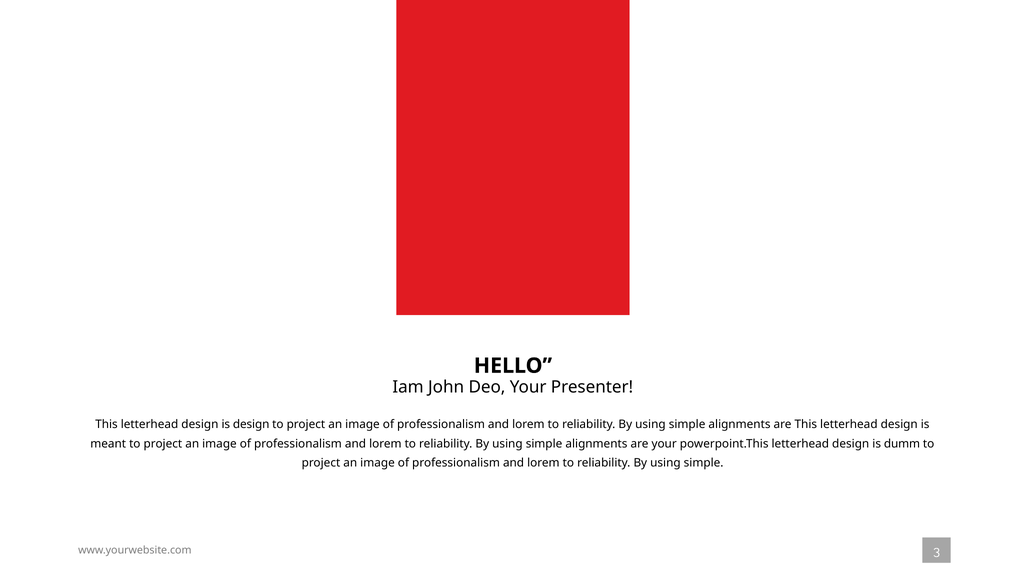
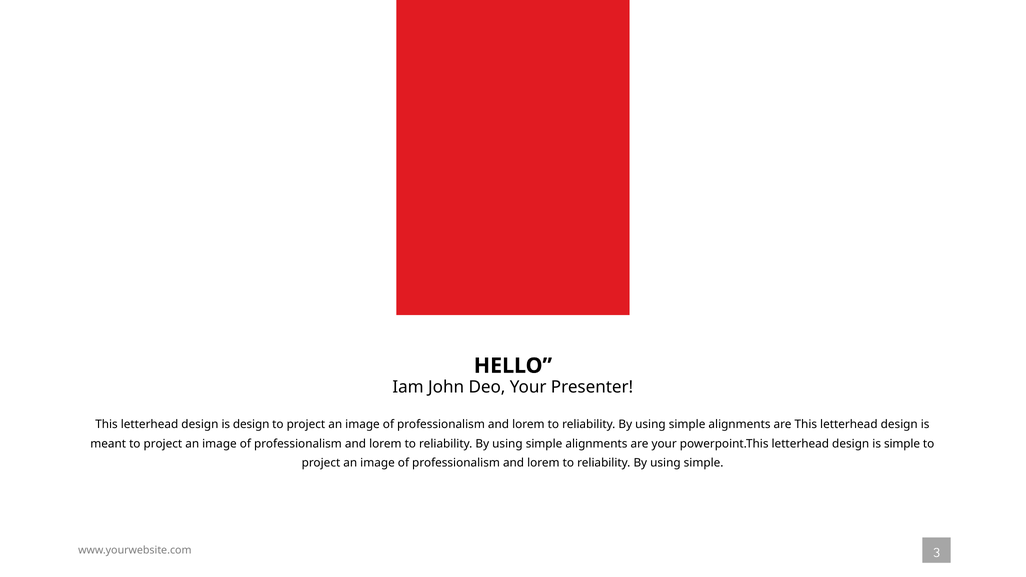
is dumm: dumm -> simple (902, 444)
